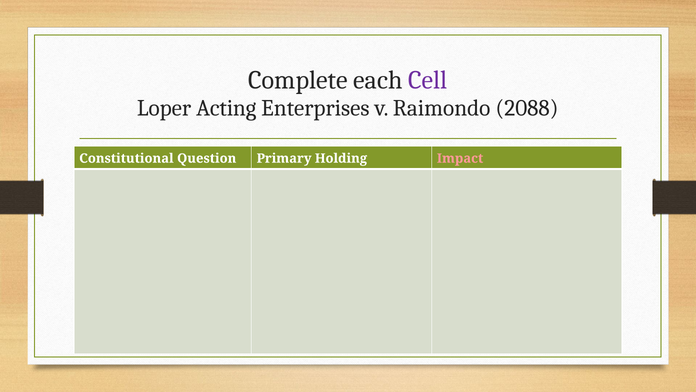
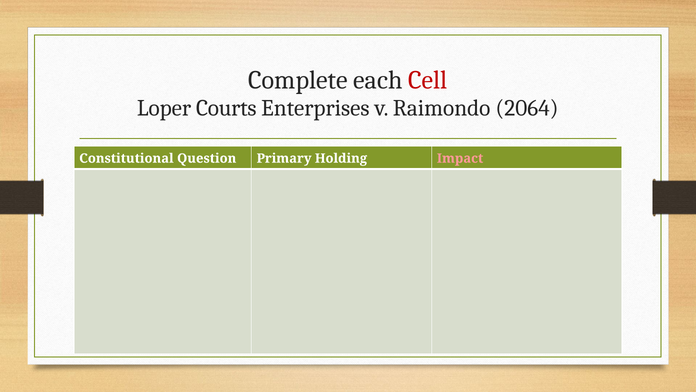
Cell colour: purple -> red (428, 80)
Acting: Acting -> Courts (226, 108)
2088: 2088 -> 2064 (527, 108)
